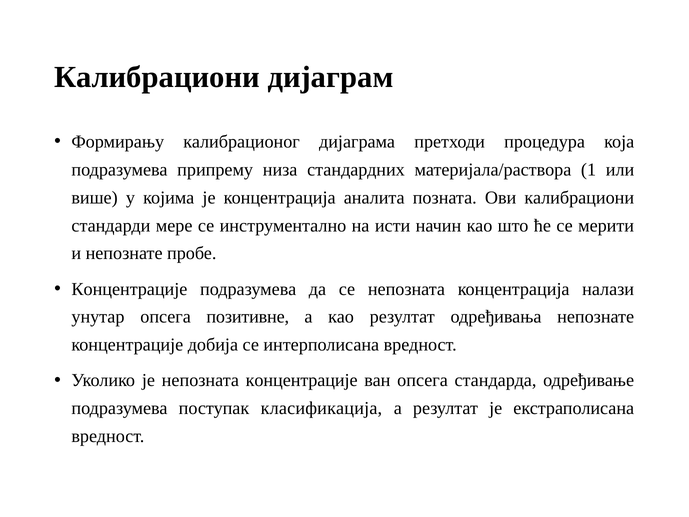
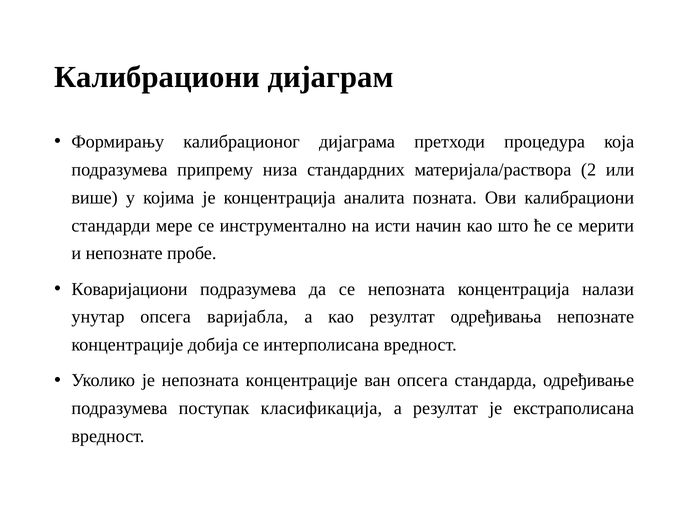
1: 1 -> 2 (589, 170)
Концентрације: Концентрације -> Коваријациони (129, 289)
позитивне: позитивне -> варијабла (248, 317)
